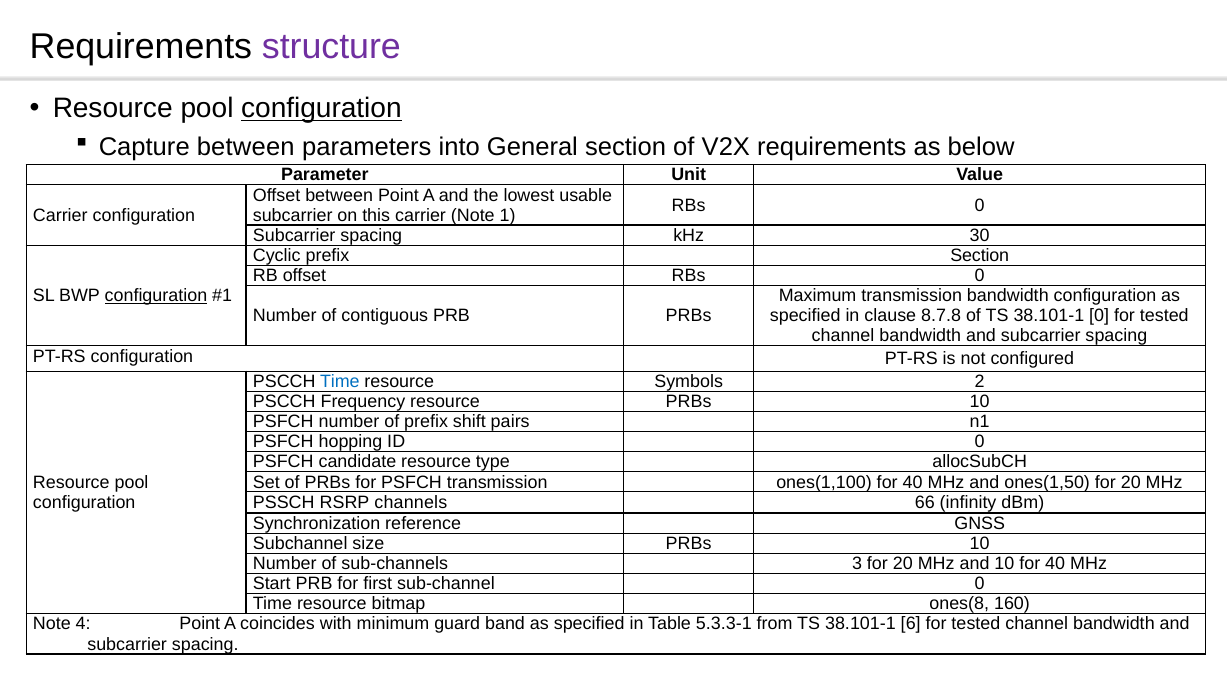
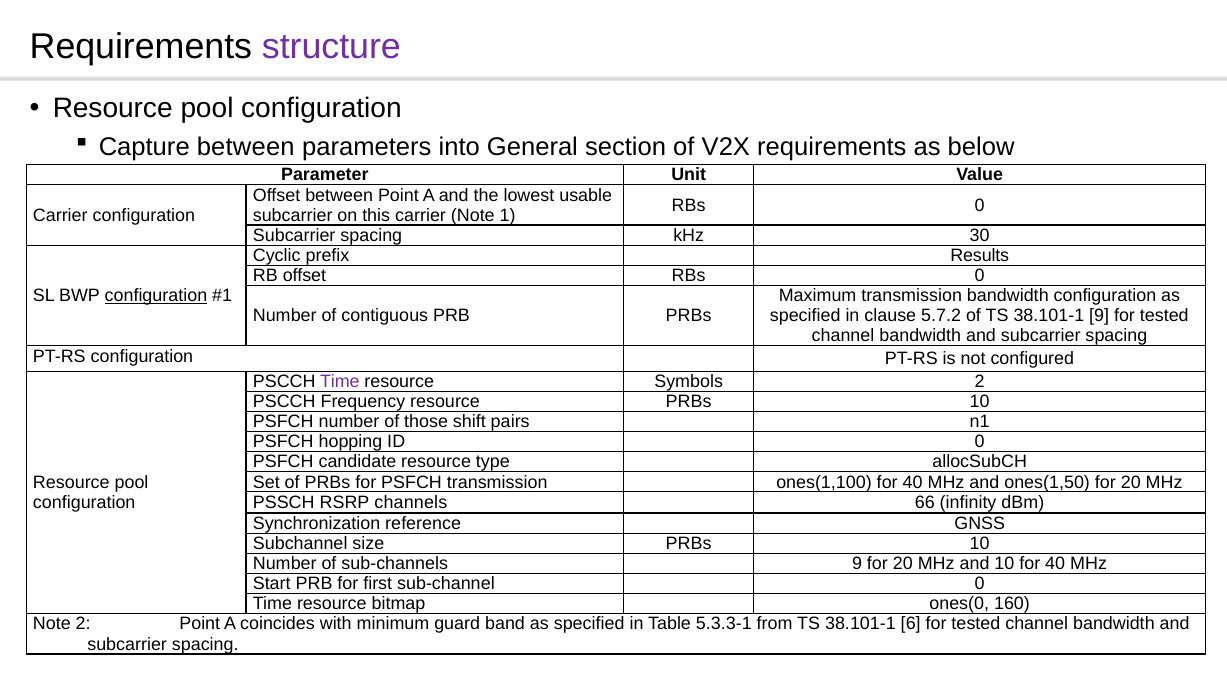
configuration underline: present -> none (321, 108)
prefix Section: Section -> Results (980, 256)
8.7.8: 8.7.8 -> 5.7.2 (941, 316)
38.101-1 0: 0 -> 9 (1099, 316)
Time colour: blue -> purple (340, 382)
of prefix: prefix -> those (426, 422)
sub-channels 3: 3 -> 9 (857, 564)
ones(8: ones(8 -> ones(0 (959, 604)
Note 4: 4 -> 2 (83, 624)
